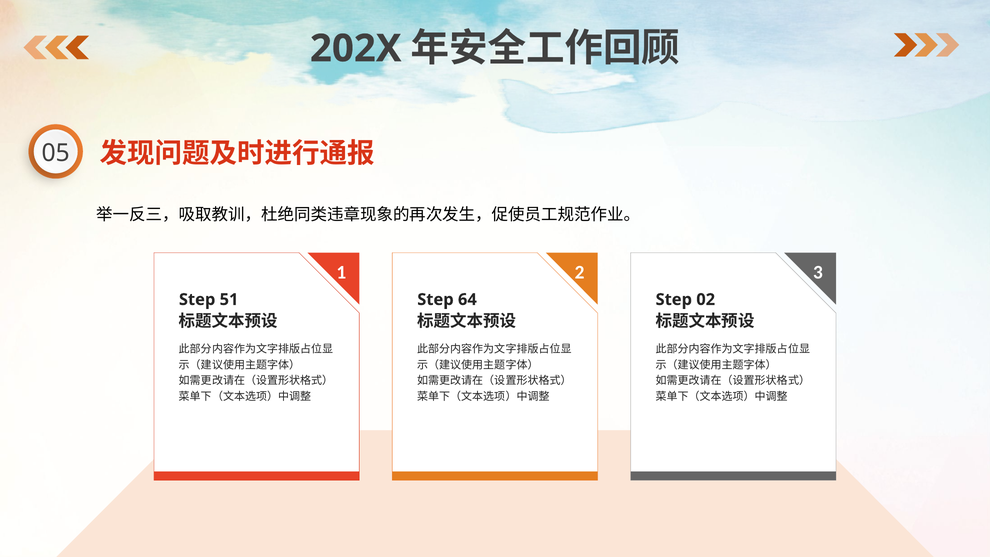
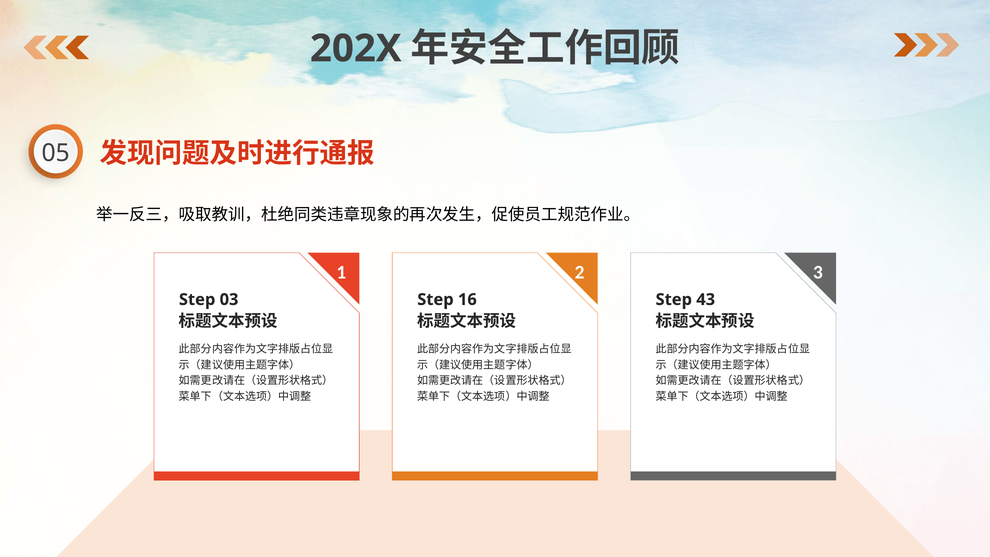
51: 51 -> 03 (229, 300)
64: 64 -> 16 (467, 300)
02: 02 -> 43 (706, 300)
